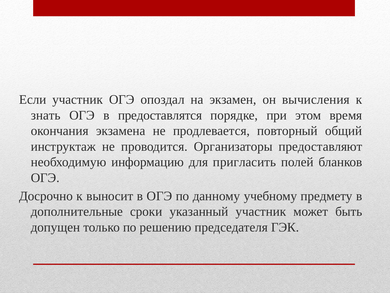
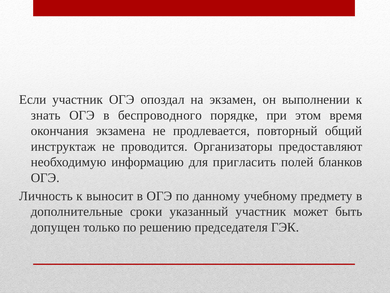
вычисления: вычисления -> выполнении (316, 100)
предоставлятся: предоставлятся -> беспроводного (160, 115)
Досрочно: Досрочно -> Личность (46, 196)
